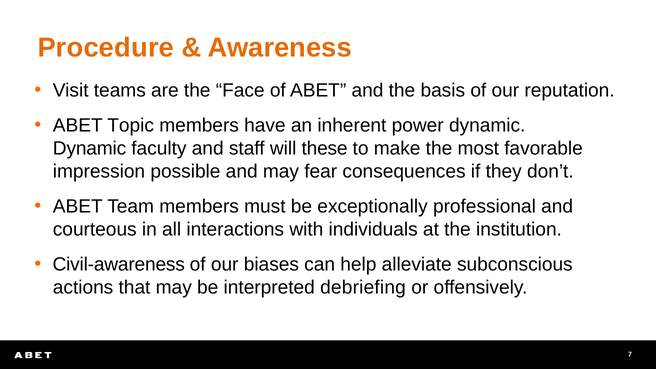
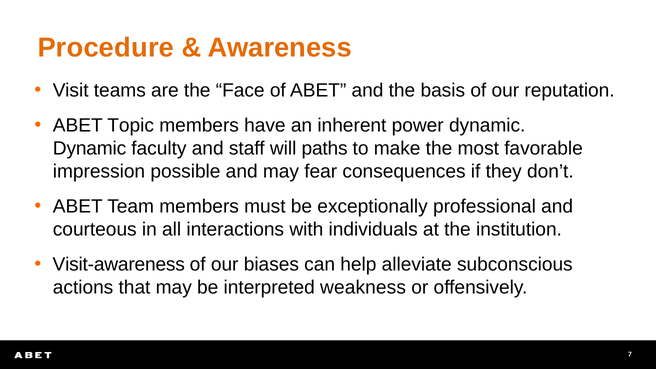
these: these -> paths (325, 148)
Civil-awareness: Civil-awareness -> Visit-awareness (119, 264)
debriefing: debriefing -> weakness (363, 287)
